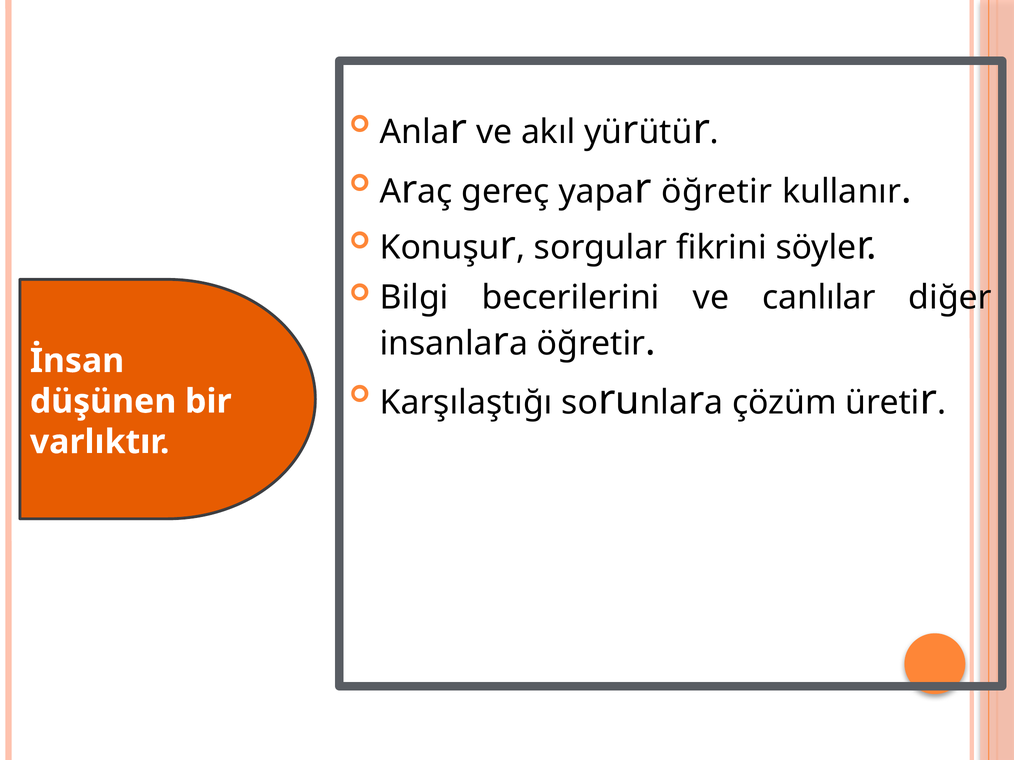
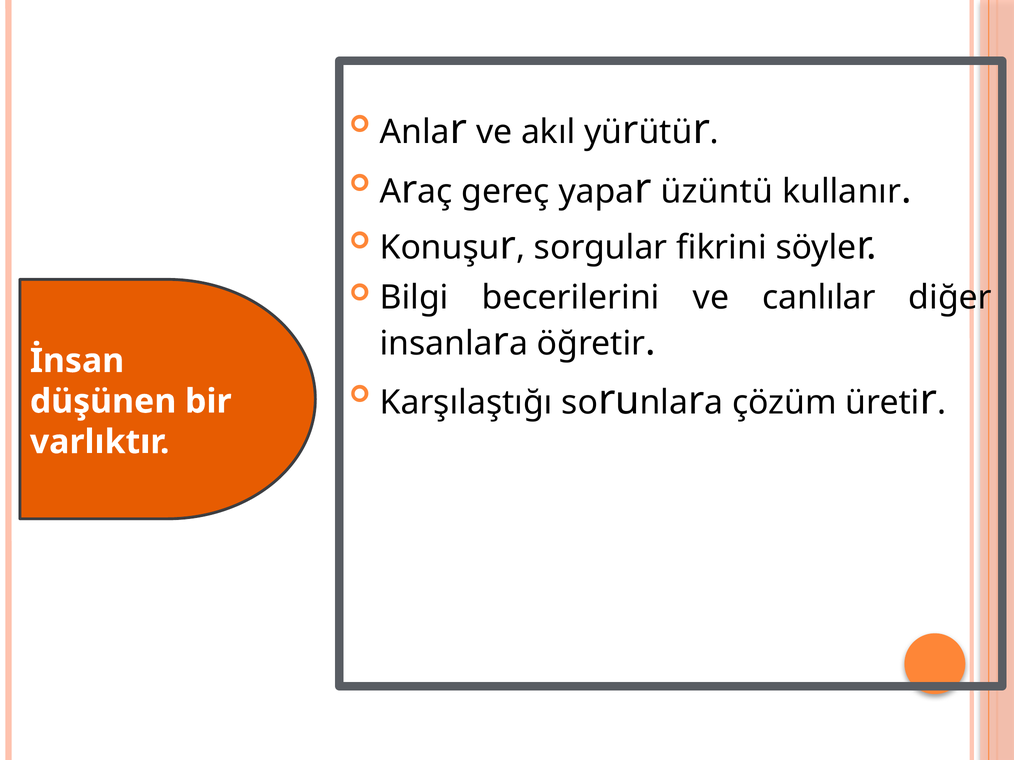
öğretir: öğretir -> üzüntü (717, 192)
